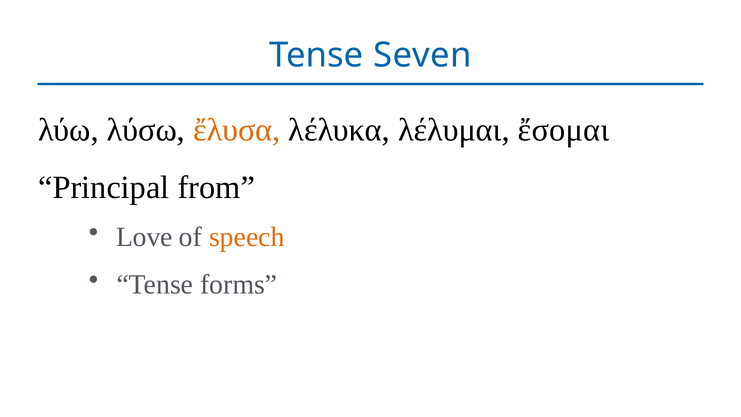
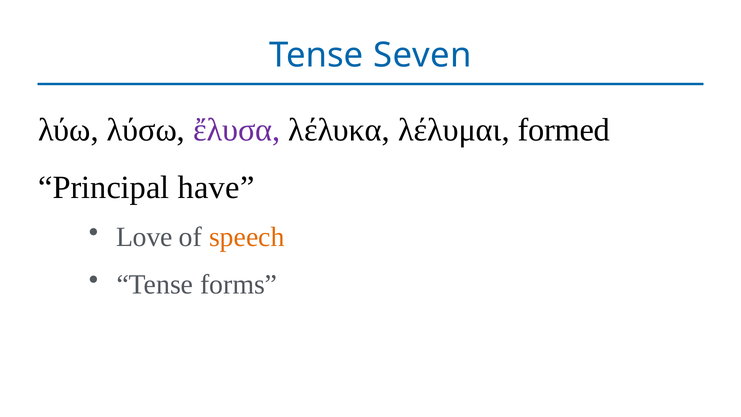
ἔλυσα colour: orange -> purple (237, 130)
ἔσομαι: ἔσομαι -> formed (564, 130)
from: from -> have (216, 187)
